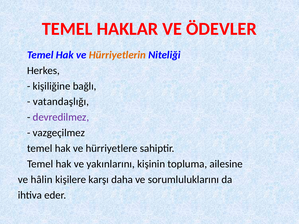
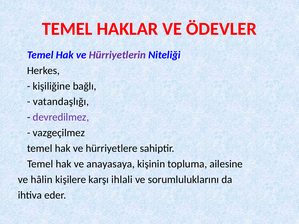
Hürriyetlerin colour: orange -> purple (117, 55)
yakınlarını: yakınlarını -> anayasaya (111, 164)
daha: daha -> ihlali (122, 180)
